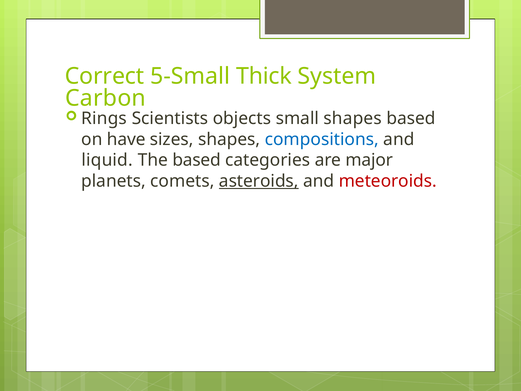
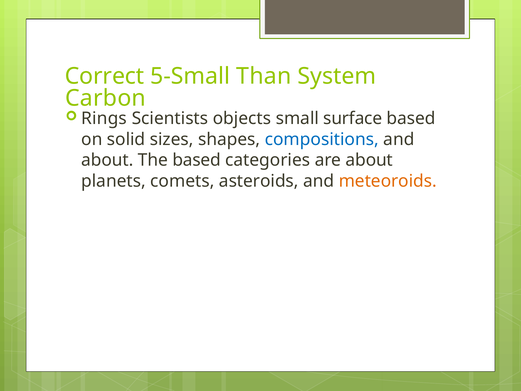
Thick: Thick -> Than (264, 76)
small shapes: shapes -> surface (353, 118)
have: have -> solid (126, 139)
liquid: liquid -> about (107, 160)
are major: major -> about (369, 160)
asteroids underline: present -> none (259, 181)
meteoroids colour: red -> orange (388, 181)
